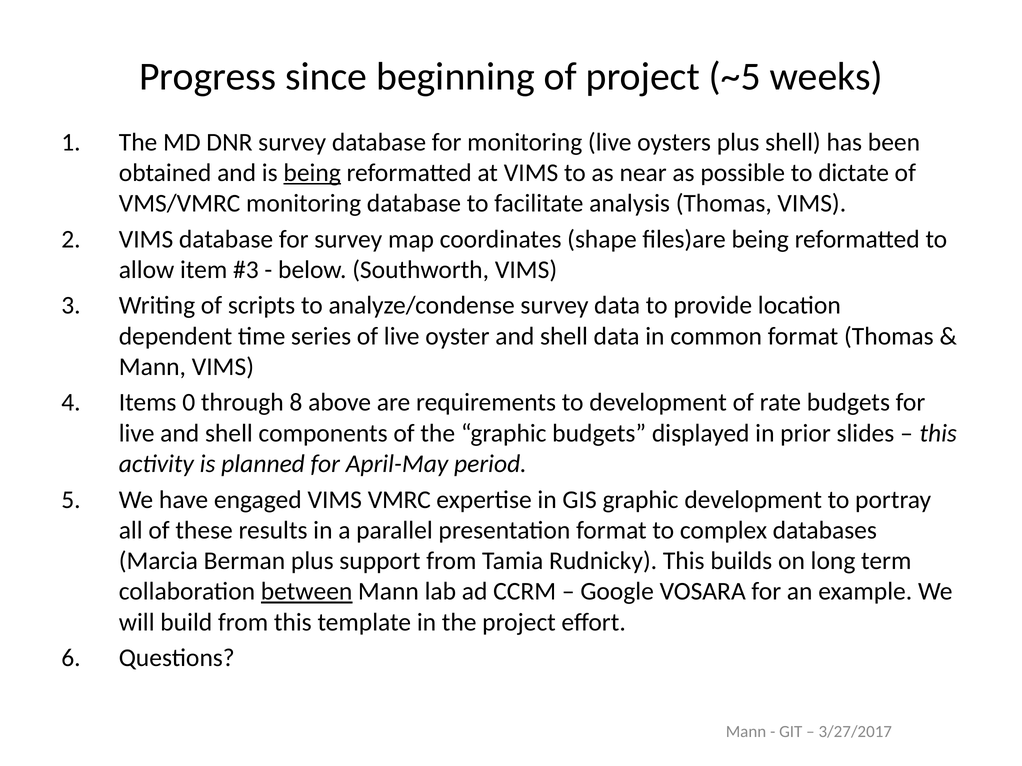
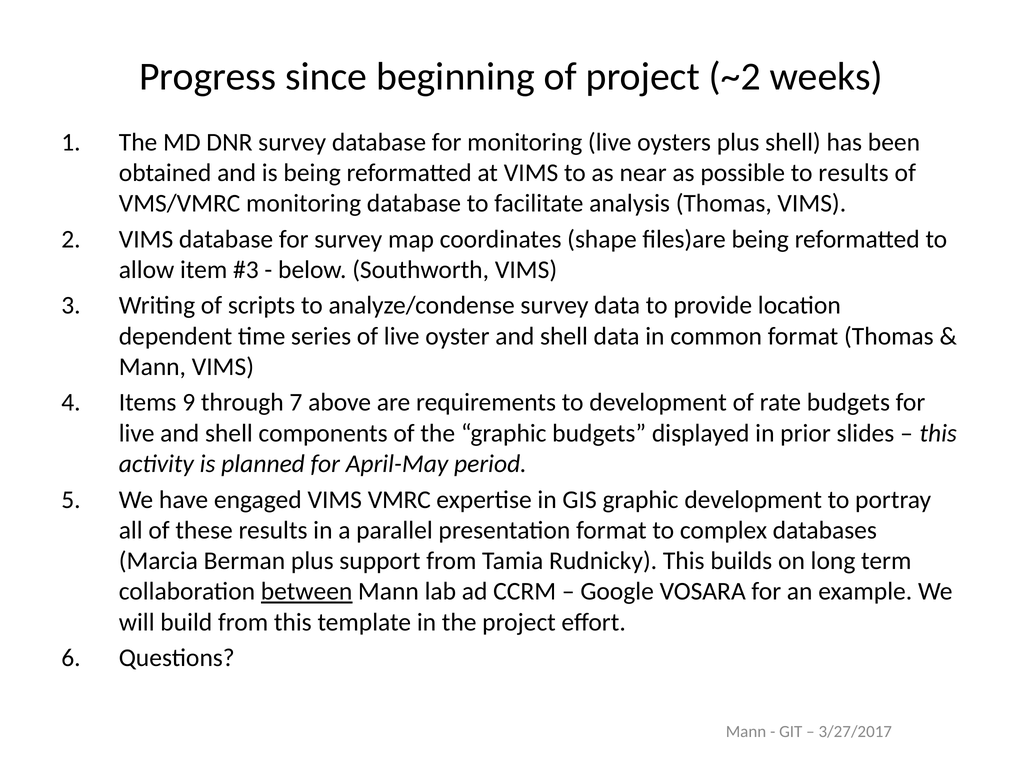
~5: ~5 -> ~2 (735, 77)
being underline: present -> none (312, 173)
to dictate: dictate -> results (853, 173)
0: 0 -> 9 (189, 403)
8: 8 -> 7 (296, 403)
